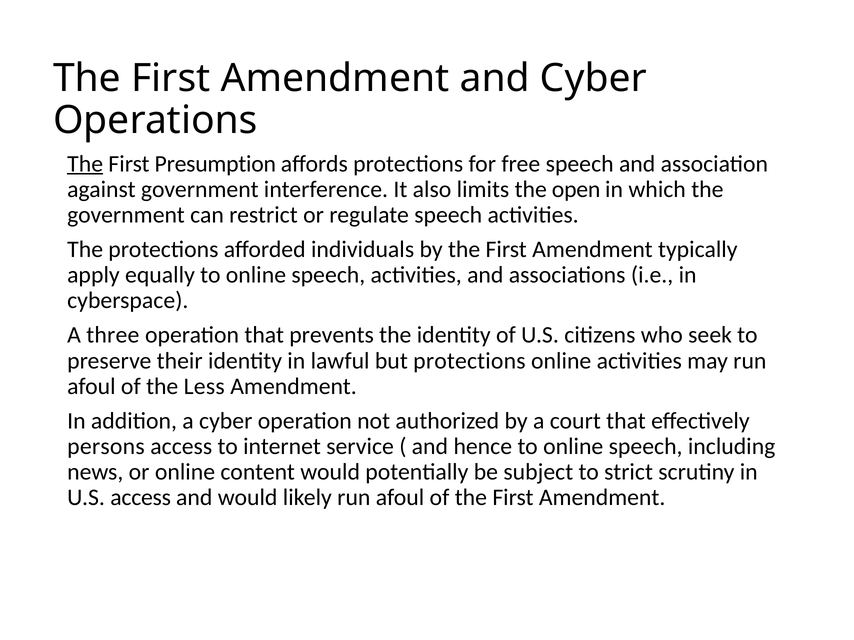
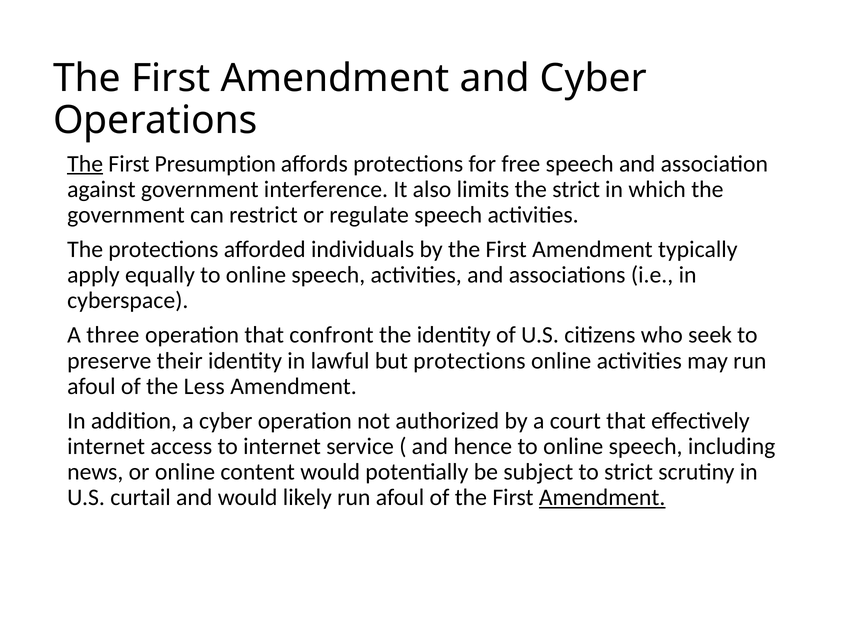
the open: open -> strict (576, 189)
prevents: prevents -> confront (331, 335)
persons: persons -> internet (106, 447)
U.S access: access -> curtail (141, 498)
Amendment underline: none -> present (602, 498)
